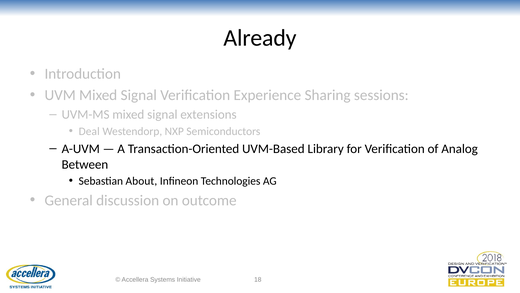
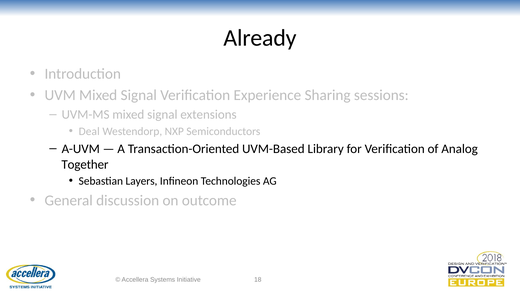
Between: Between -> Together (85, 164)
About: About -> Layers (141, 181)
